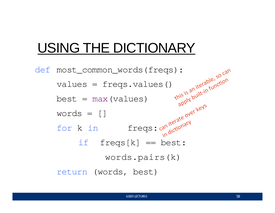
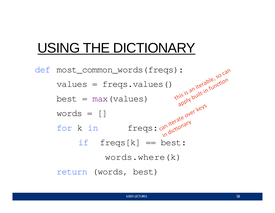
words.pairs(k: words.pairs(k -> words.where(k (143, 156)
